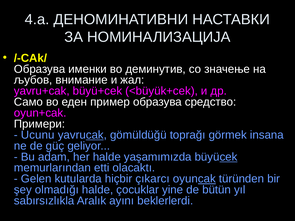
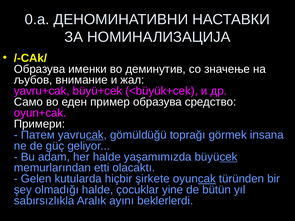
4.a: 4.a -> 0.a (37, 19)
Ucunu: Ucunu -> Патем (38, 135)
çıkarcı: çıkarcı -> şirkete (153, 179)
